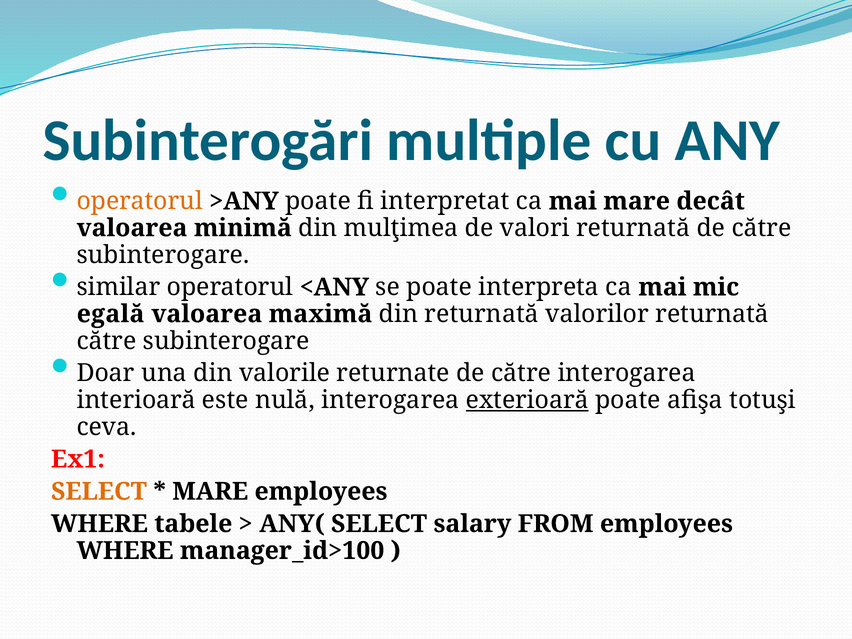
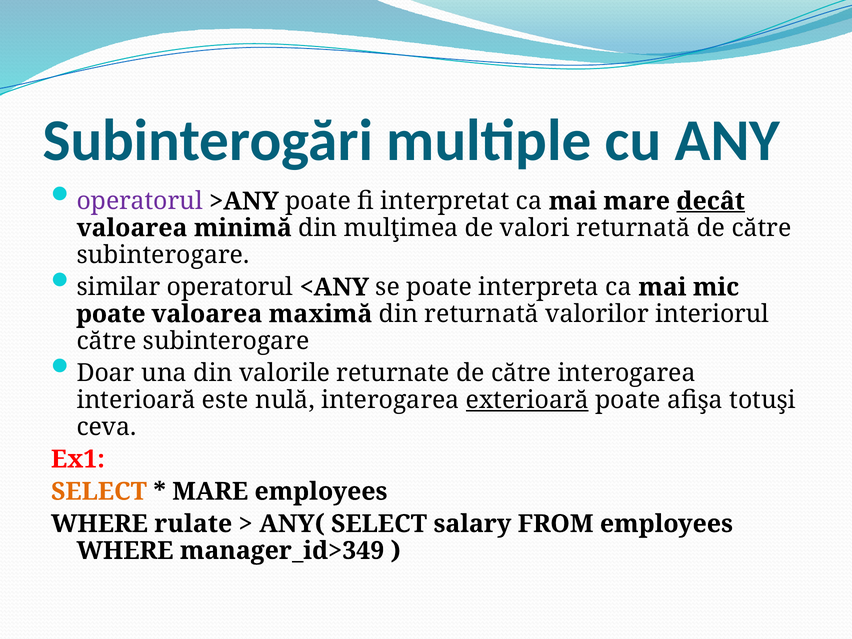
operatorul colour: orange -> purple (140, 201)
decât underline: none -> present (711, 201)
egală: egală -> poate (111, 314)
valorilor returnată: returnată -> interiorul (712, 314)
tabele: tabele -> rulate (193, 524)
manager_id>100: manager_id>100 -> manager_id>349 (282, 551)
